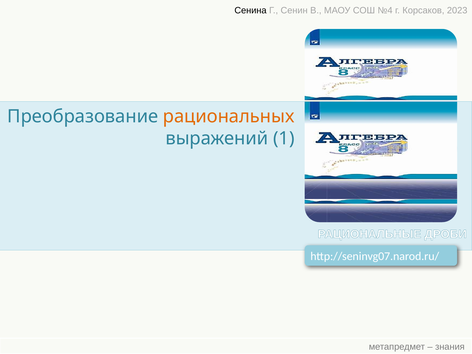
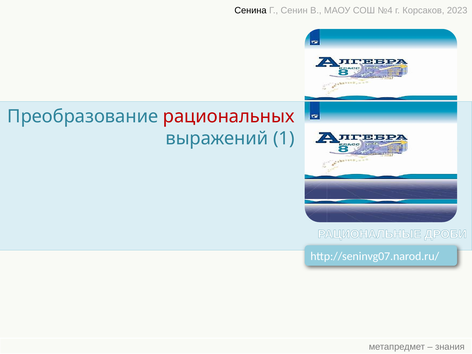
рациональных colour: orange -> red (229, 116)
